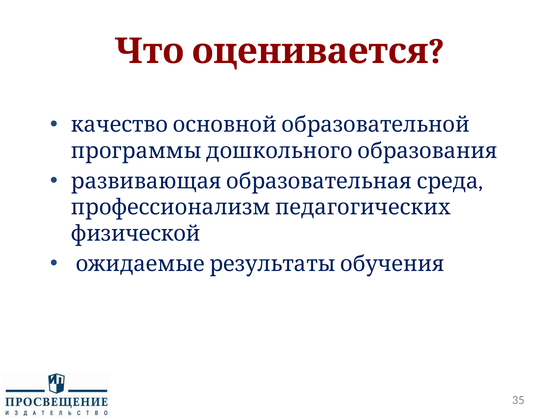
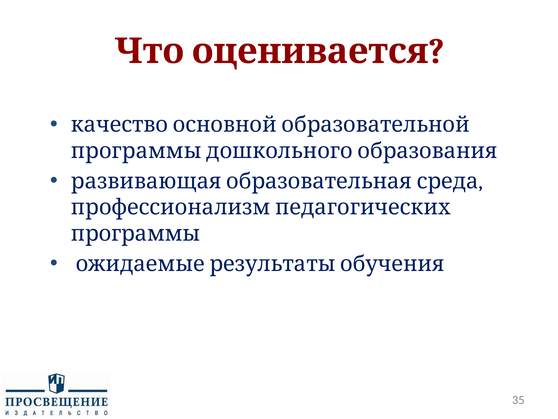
физической: физической -> программы (136, 233)
